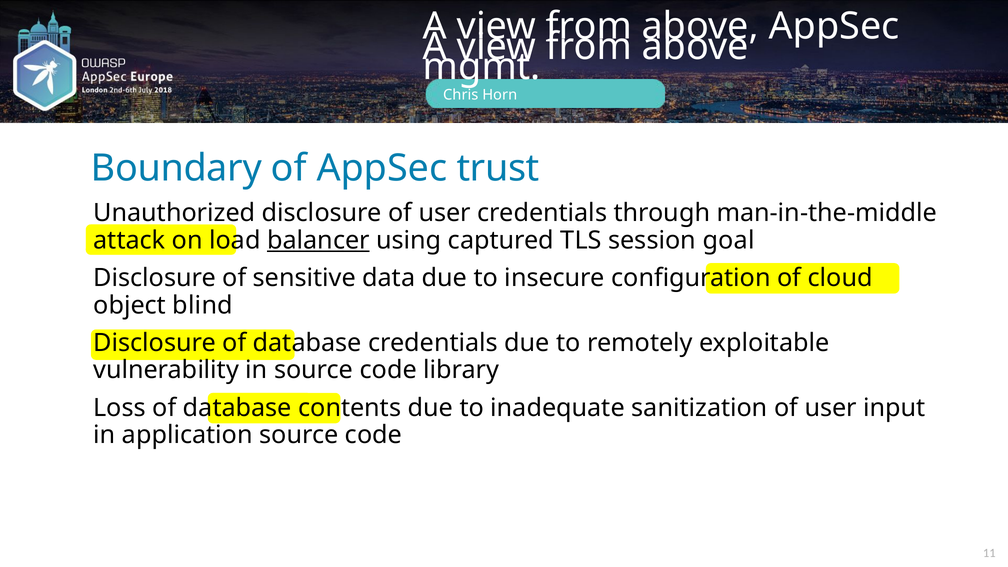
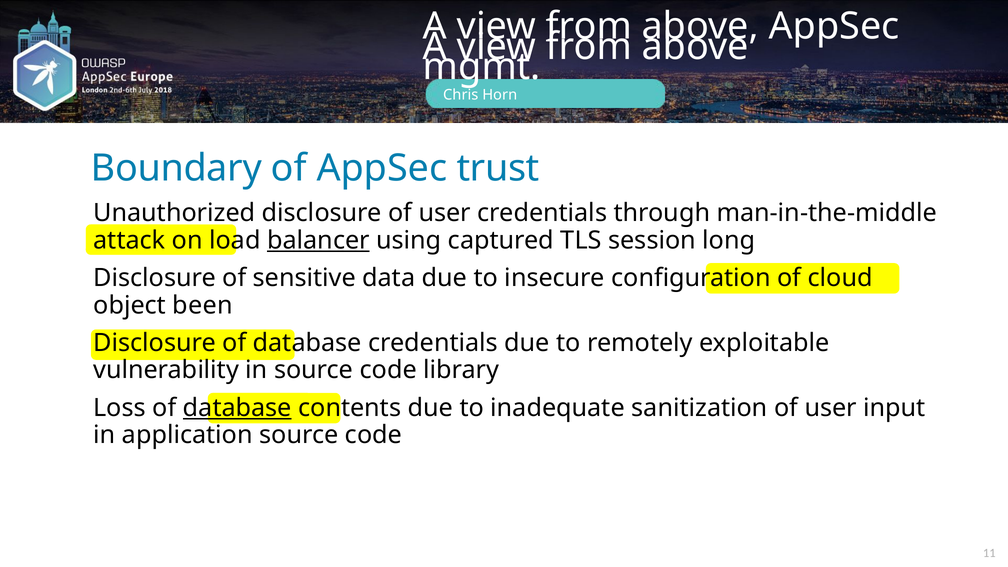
goal: goal -> long (729, 240)
blind: blind -> been (203, 305)
database underline: none -> present (237, 408)
